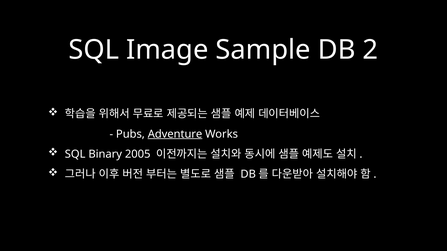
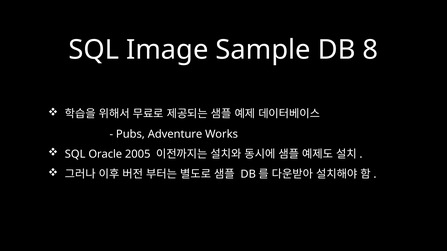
2: 2 -> 8 (370, 50)
Adventure underline: present -> none (175, 134)
Binary: Binary -> Oracle (105, 154)
